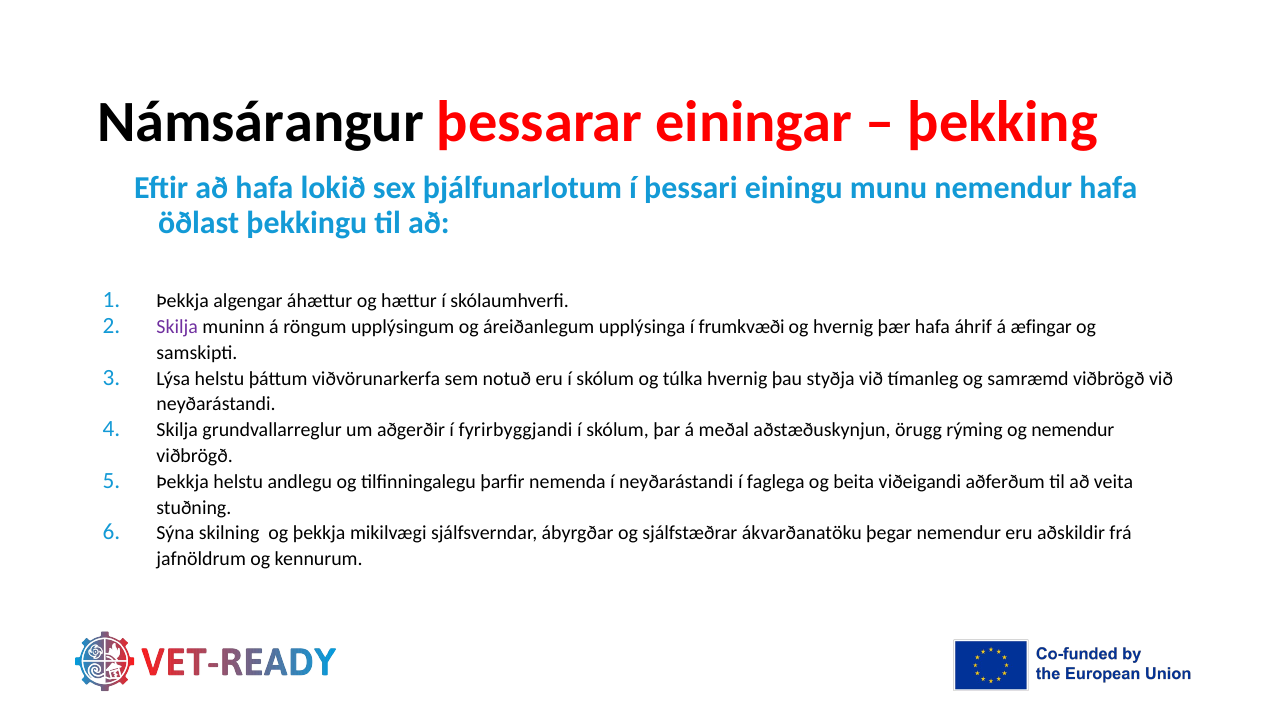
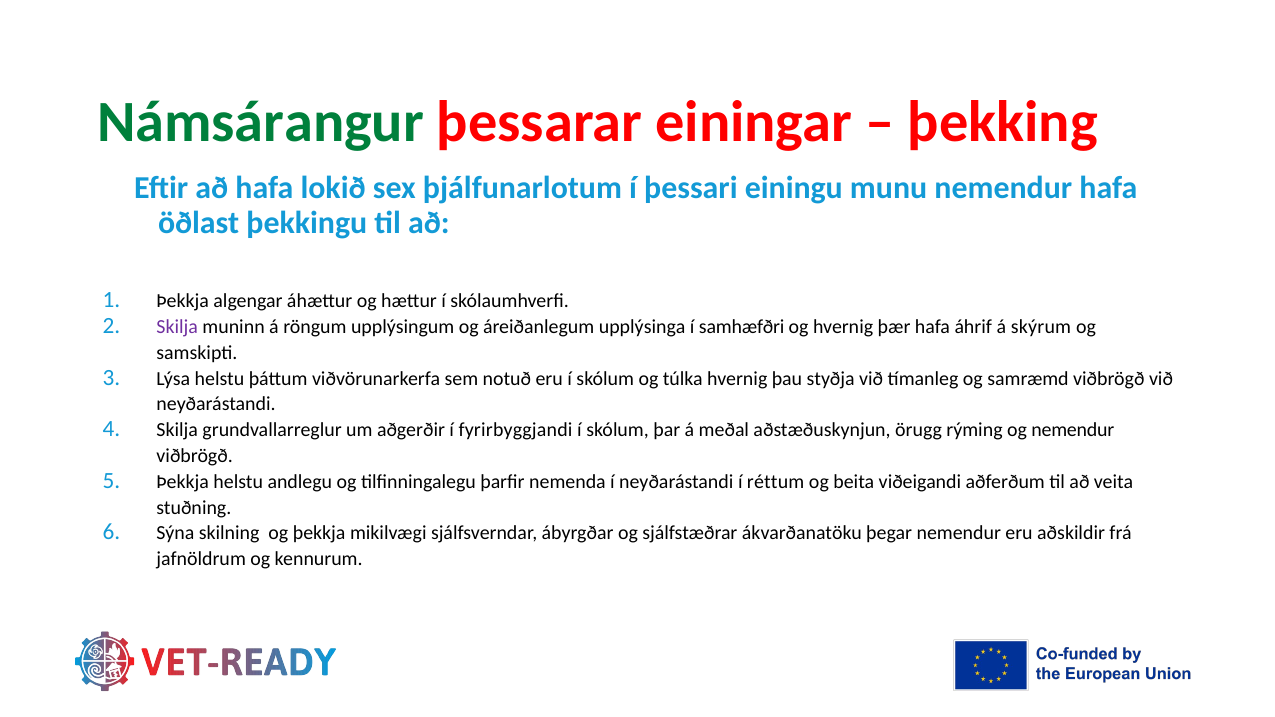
Námsárangur colour: black -> green (261, 122)
frumkvæði: frumkvæði -> samhæfðri (742, 327)
æfingar: æfingar -> skýrum (1041, 327)
faglega: faglega -> réttum (776, 482)
